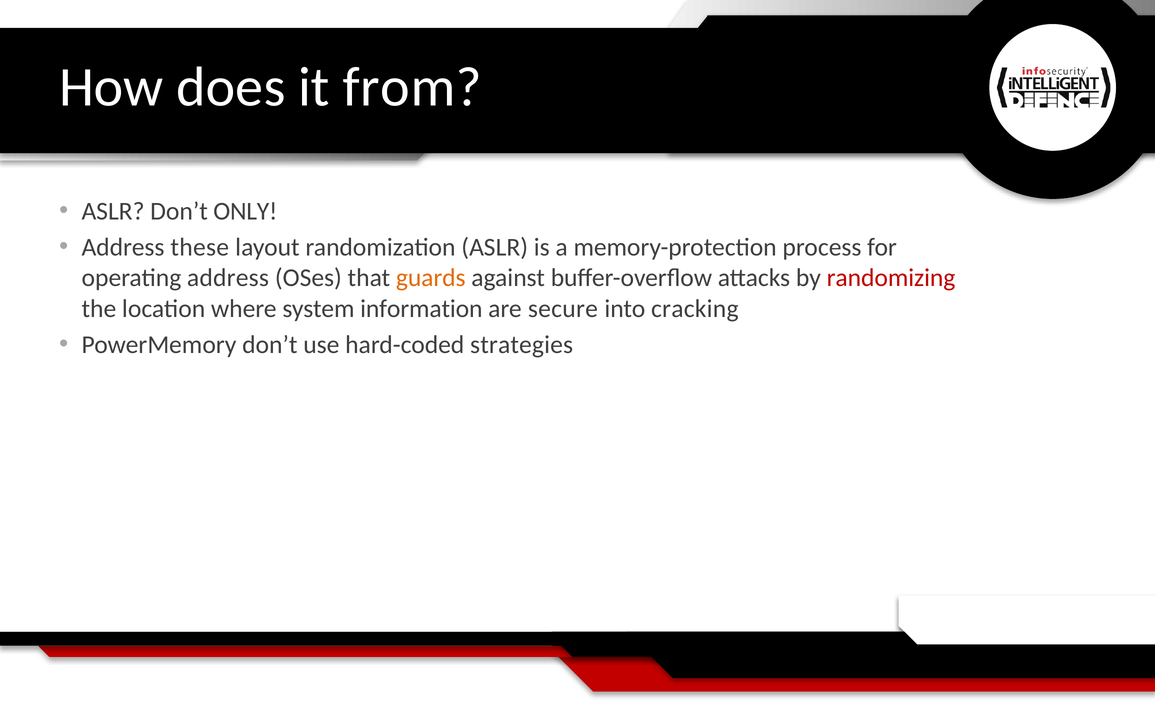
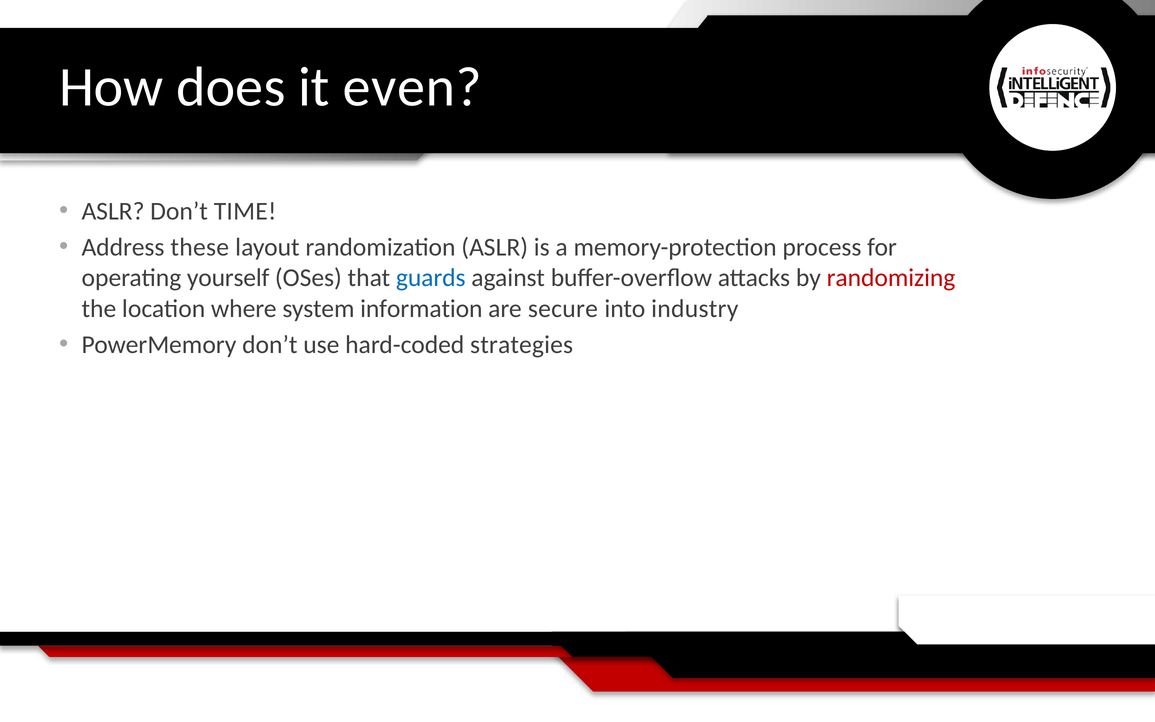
from: from -> even (412, 87)
ONLY: ONLY -> TIME (245, 211)
operating address: address -> yourself (228, 278)
guards colour: orange -> blue (431, 278)
cracking: cracking -> industry (695, 309)
